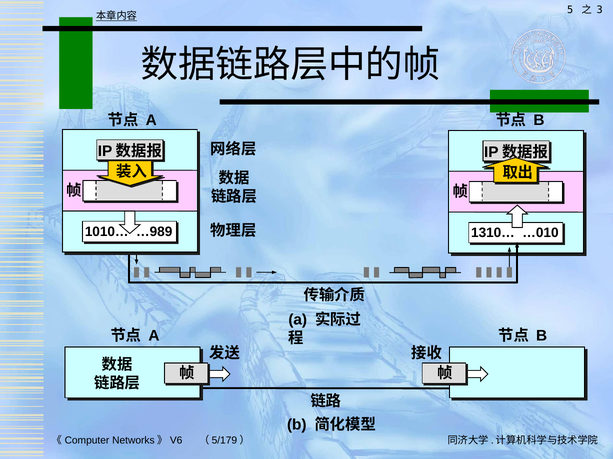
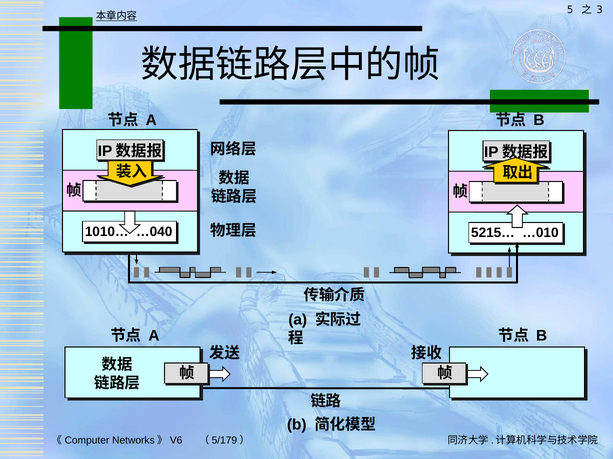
…989: …989 -> …040 (154, 232)
1310…: 1310… -> 5215… (493, 233)
